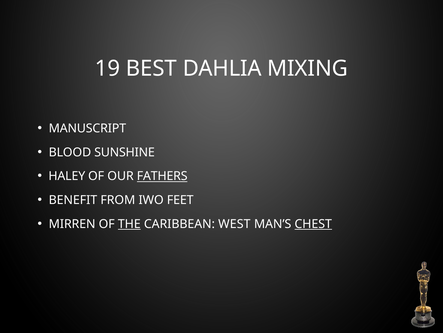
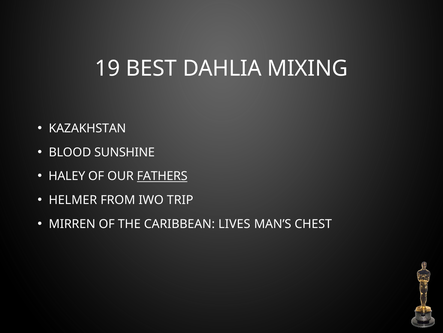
MANUSCRIPT: MANUSCRIPT -> KAZAKHSTAN (87, 128)
BENEFIT: BENEFIT -> HELMER (73, 200)
FEET: FEET -> TRIP (180, 200)
THE underline: present -> none (129, 224)
WEST: WEST -> LIVES (234, 224)
CHEST underline: present -> none (313, 224)
